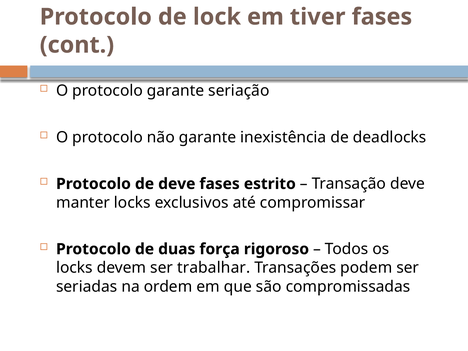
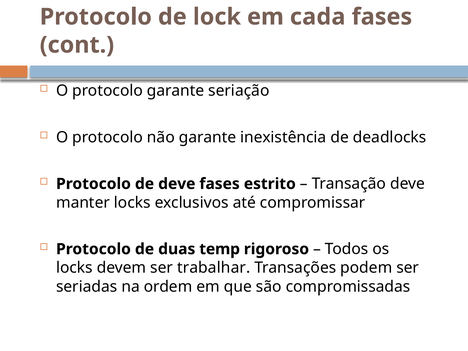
tiver: tiver -> cada (318, 17)
força: força -> temp (220, 249)
